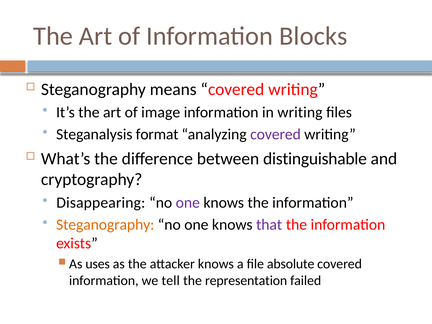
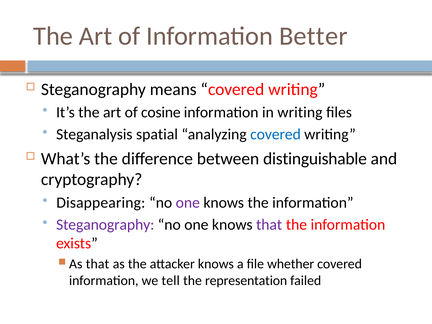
Blocks: Blocks -> Better (313, 36)
image: image -> cosine (161, 112)
format: format -> spatial (157, 134)
covered colour: purple -> blue (276, 134)
Steganography colour: orange -> purple (105, 225)
As uses: uses -> that (98, 264)
absolute: absolute -> whether (291, 264)
